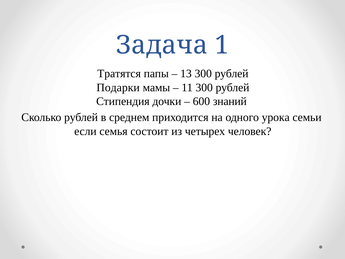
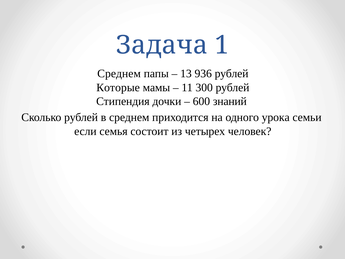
Тратятся: Тратятся -> Среднем (119, 74)
13 300: 300 -> 936 (203, 74)
Подарки: Подарки -> Которые (118, 87)
